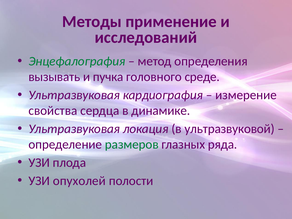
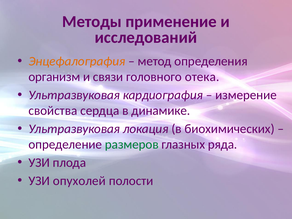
Энцефалография colour: green -> orange (77, 61)
вызывать: вызывать -> организм (54, 77)
пучка: пучка -> связи (108, 77)
среде: среде -> отека (202, 77)
ультразвуковой: ультразвуковой -> биохимических (230, 129)
